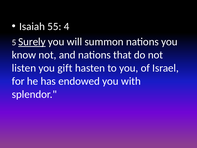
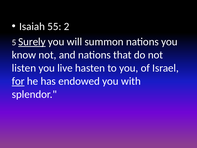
4: 4 -> 2 (67, 26)
gift: gift -> live (65, 68)
for underline: none -> present (18, 81)
